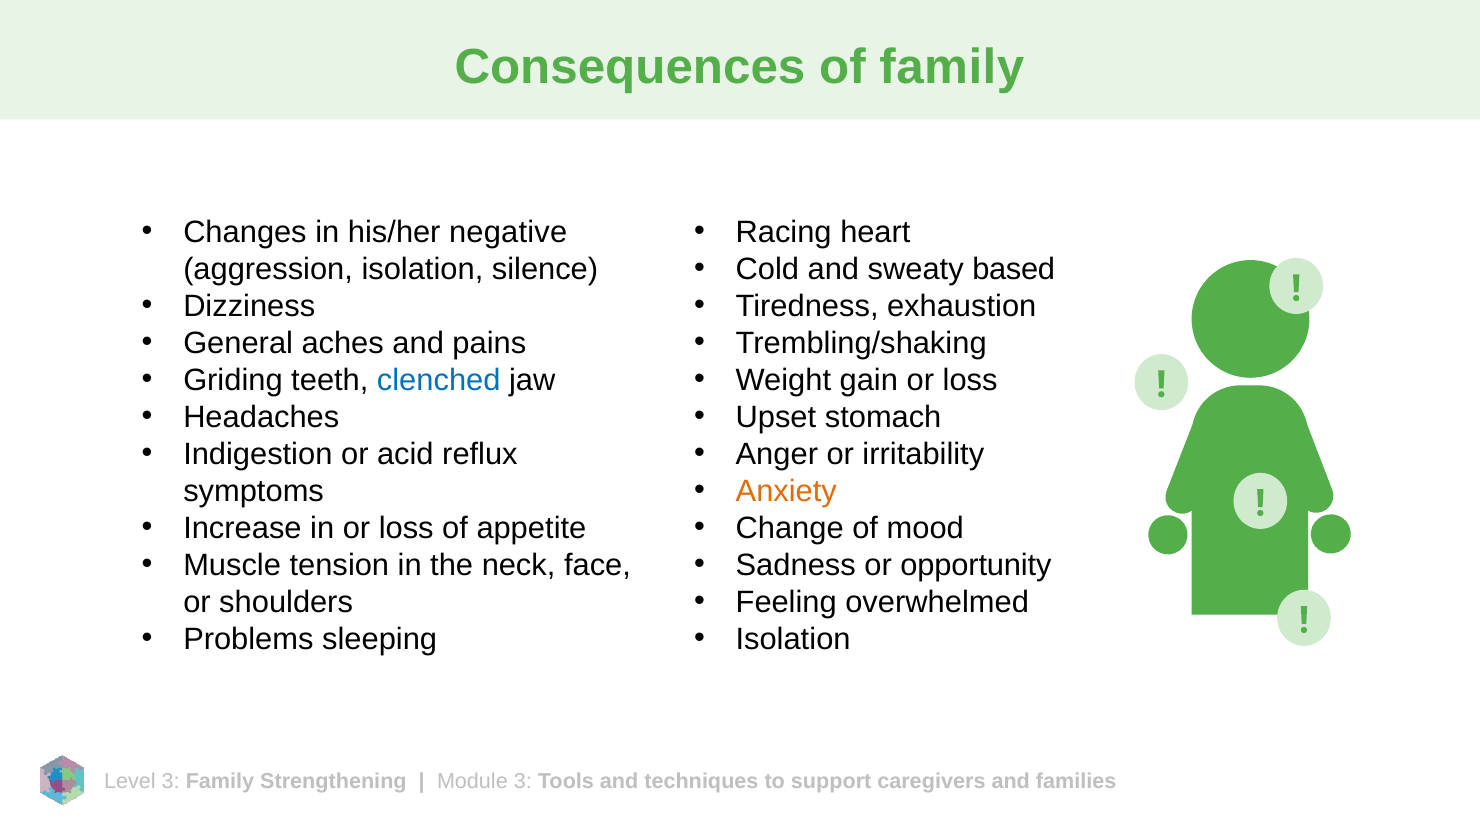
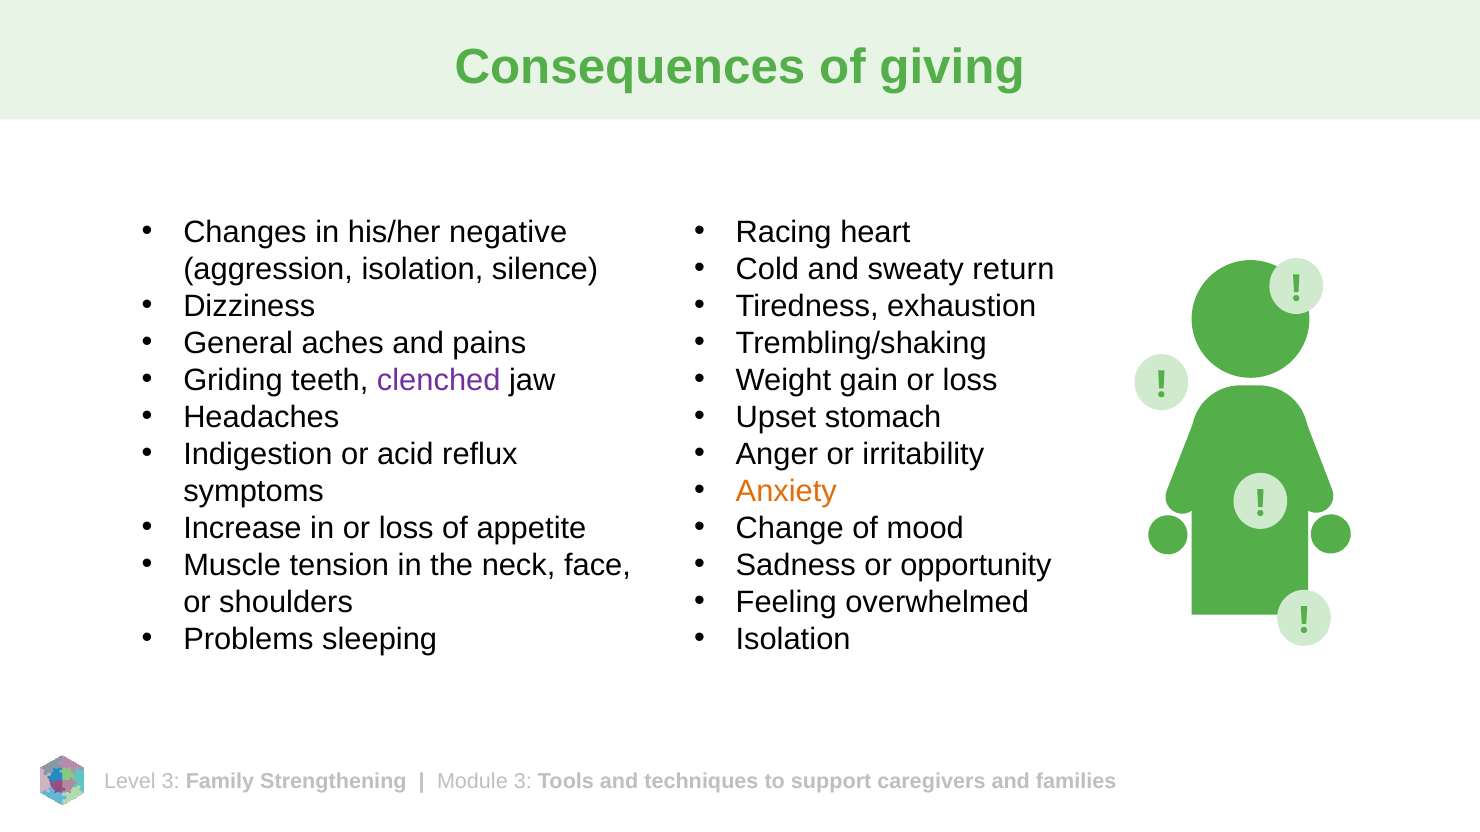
of family: family -> giving (952, 67)
based: based -> return (1013, 270)
clenched colour: blue -> purple (439, 381)
